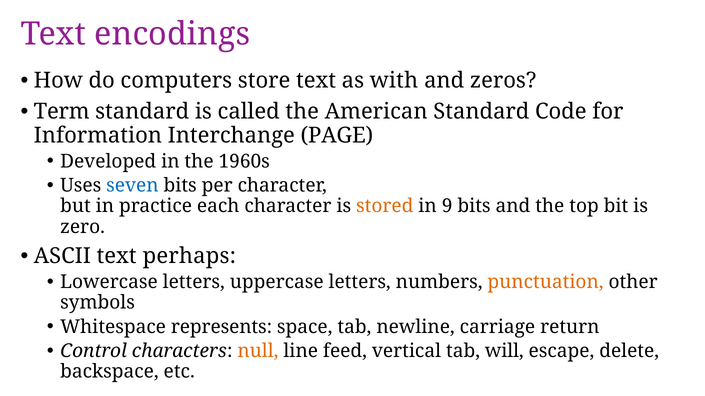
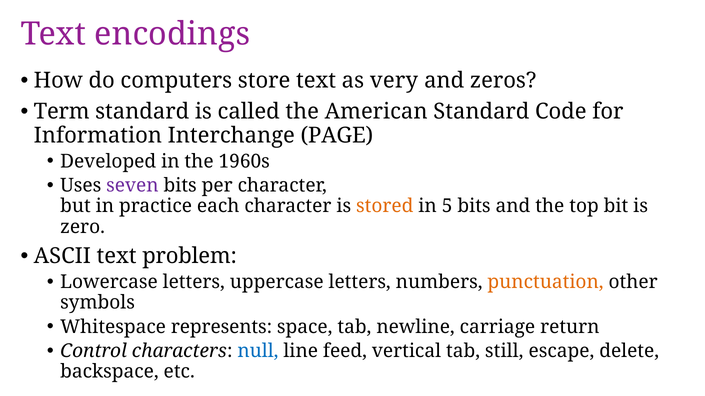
with: with -> very (394, 81)
seven colour: blue -> purple (132, 186)
9: 9 -> 5 (447, 206)
perhaps: perhaps -> problem (190, 257)
null colour: orange -> blue (258, 352)
will: will -> still (504, 352)
